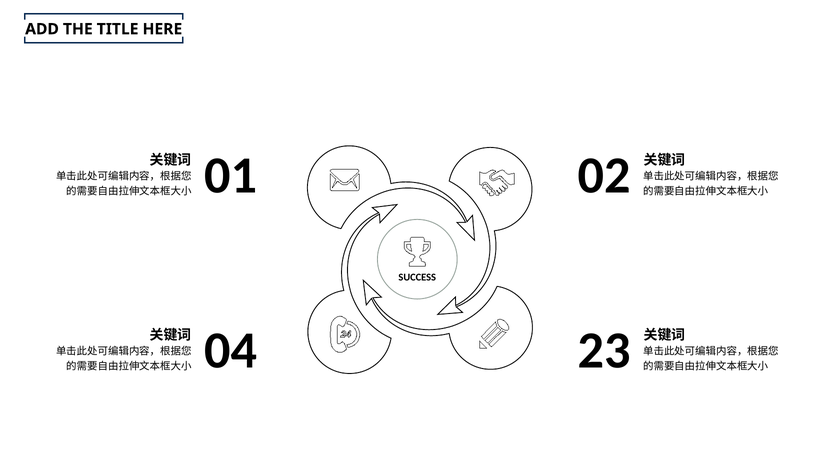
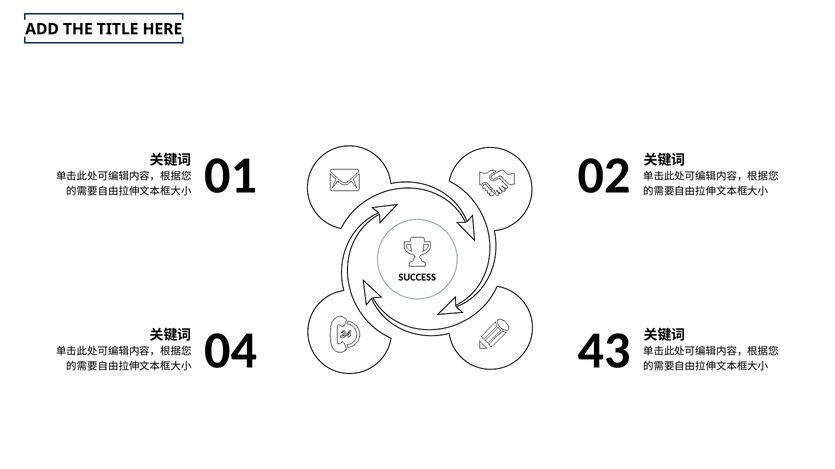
23: 23 -> 43 (604, 351)
